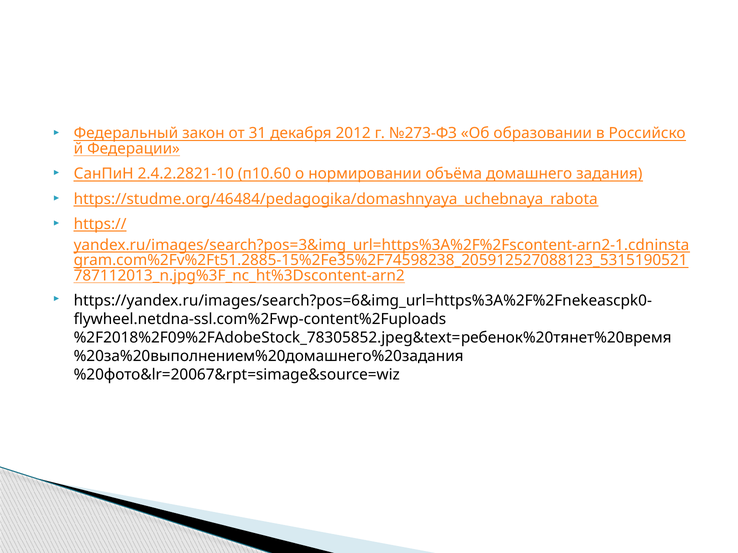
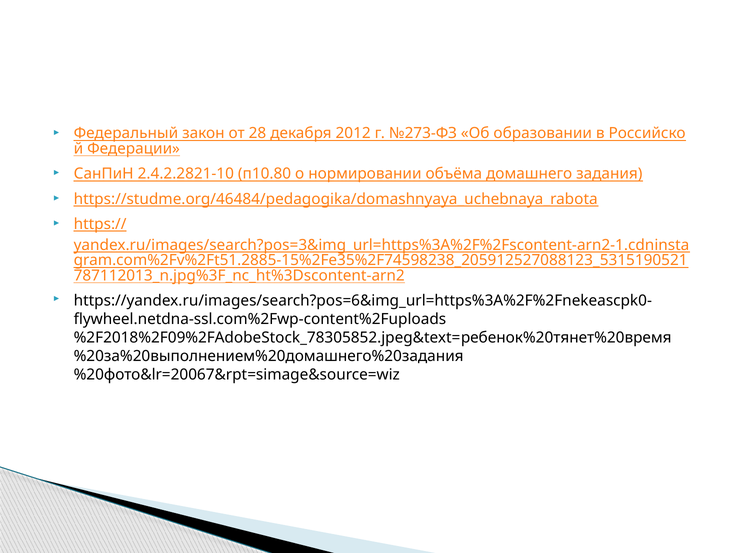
31: 31 -> 28 (257, 133)
п10.60: п10.60 -> п10.80 (265, 174)
